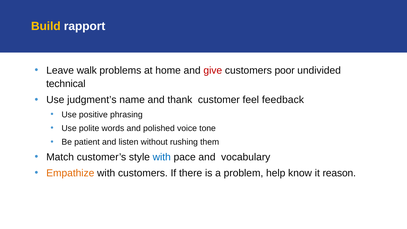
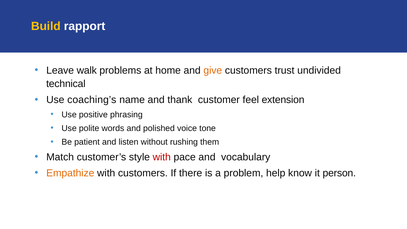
give colour: red -> orange (213, 71)
poor: poor -> trust (285, 71)
judgment’s: judgment’s -> coaching’s (92, 100)
feedback: feedback -> extension (283, 100)
with colour: blue -> red (162, 157)
reason: reason -> person (339, 173)
